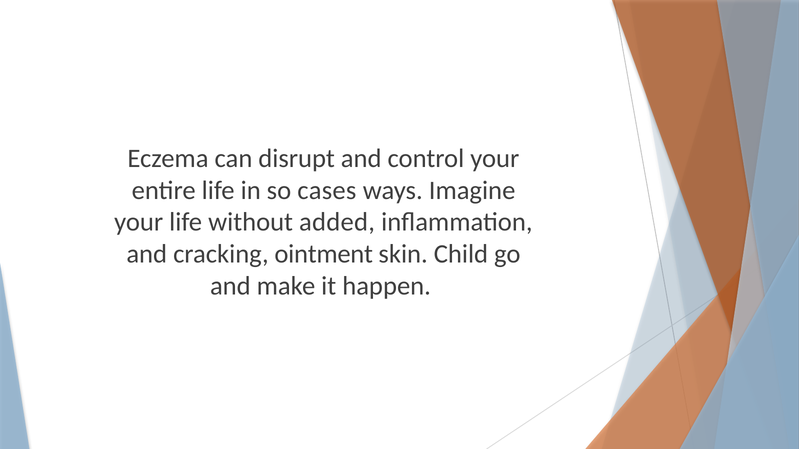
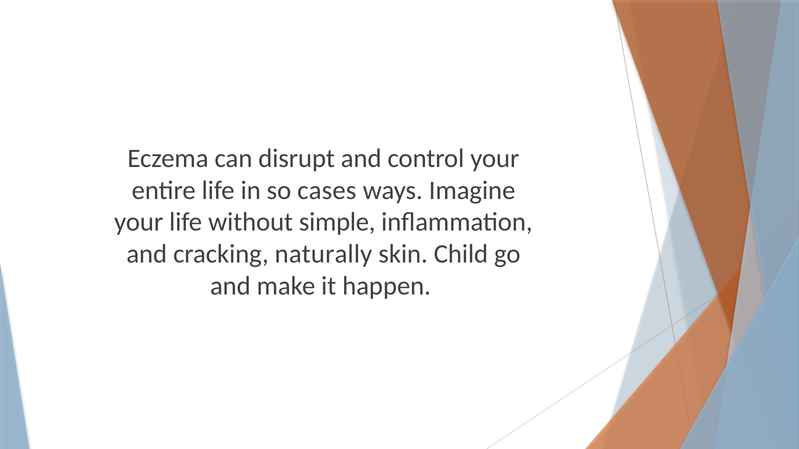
added: added -> simple (337, 222)
ointment: ointment -> naturally (323, 254)
